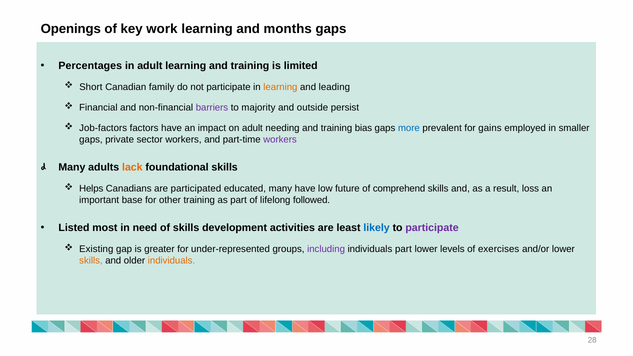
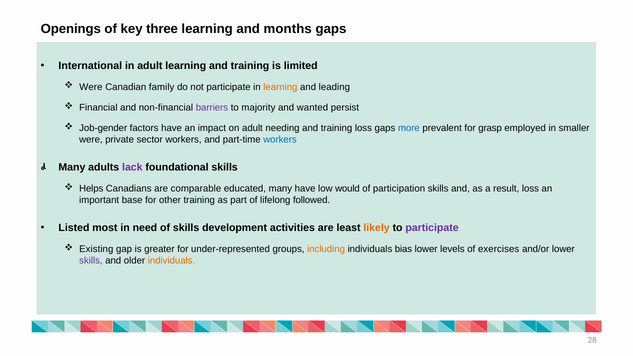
work: work -> three (162, 29)
Percentages: Percentages -> International (90, 66)
Short: Short -> Were (91, 87)
outside: outside -> wanted (312, 108)
Job-factors: Job-factors -> Job-gender (103, 128)
training bias: bias -> loss (363, 128)
gains: gains -> grasp (490, 128)
gaps: gaps -> were (91, 140)
workers colour: purple -> blue (280, 140)
lack colour: orange -> purple (132, 167)
participated: participated -> comparable (196, 189)
future: future -> would (347, 189)
comprehend: comprehend -> participation (399, 189)
likely colour: blue -> orange (377, 228)
including colour: purple -> orange (326, 249)
individuals part: part -> bias (403, 249)
skills colour: orange -> purple (91, 260)
